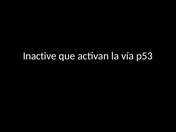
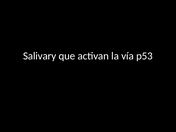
Inactive: Inactive -> Salivary (40, 56)
